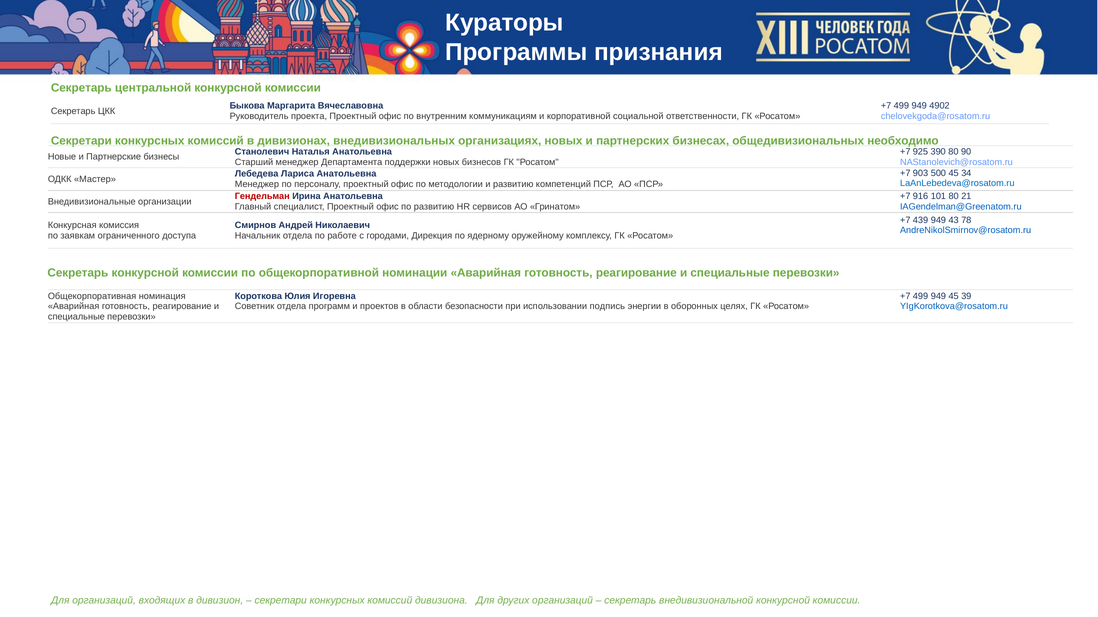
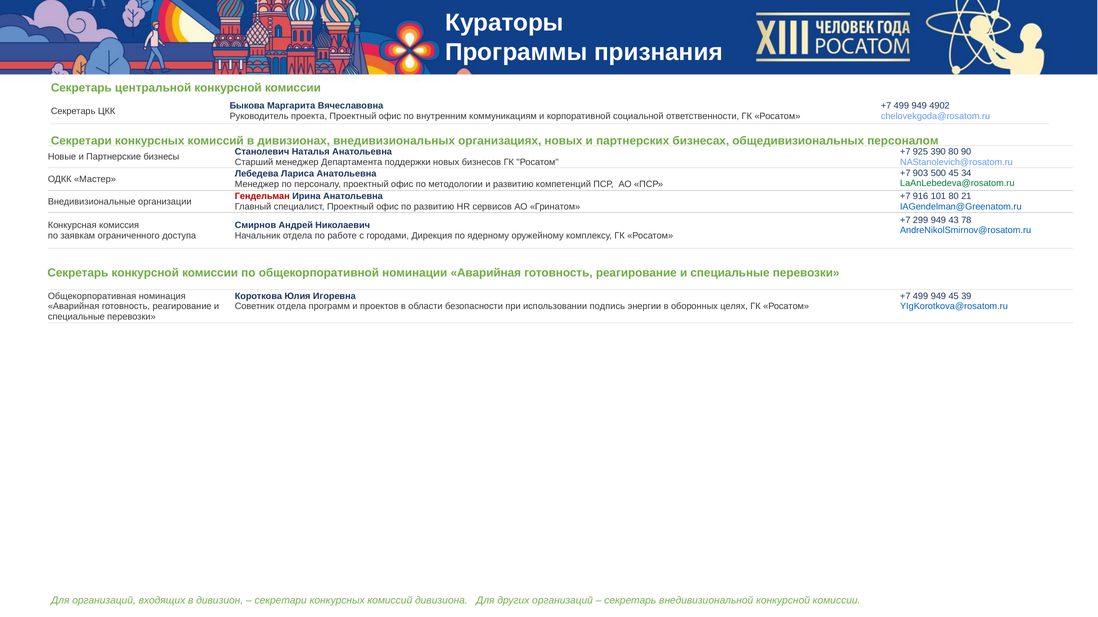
необходимо: необходимо -> персоналом (903, 141)
LaAnLebedeva@rosatom.ru colour: blue -> green (957, 184)
439: 439 -> 299 (920, 220)
